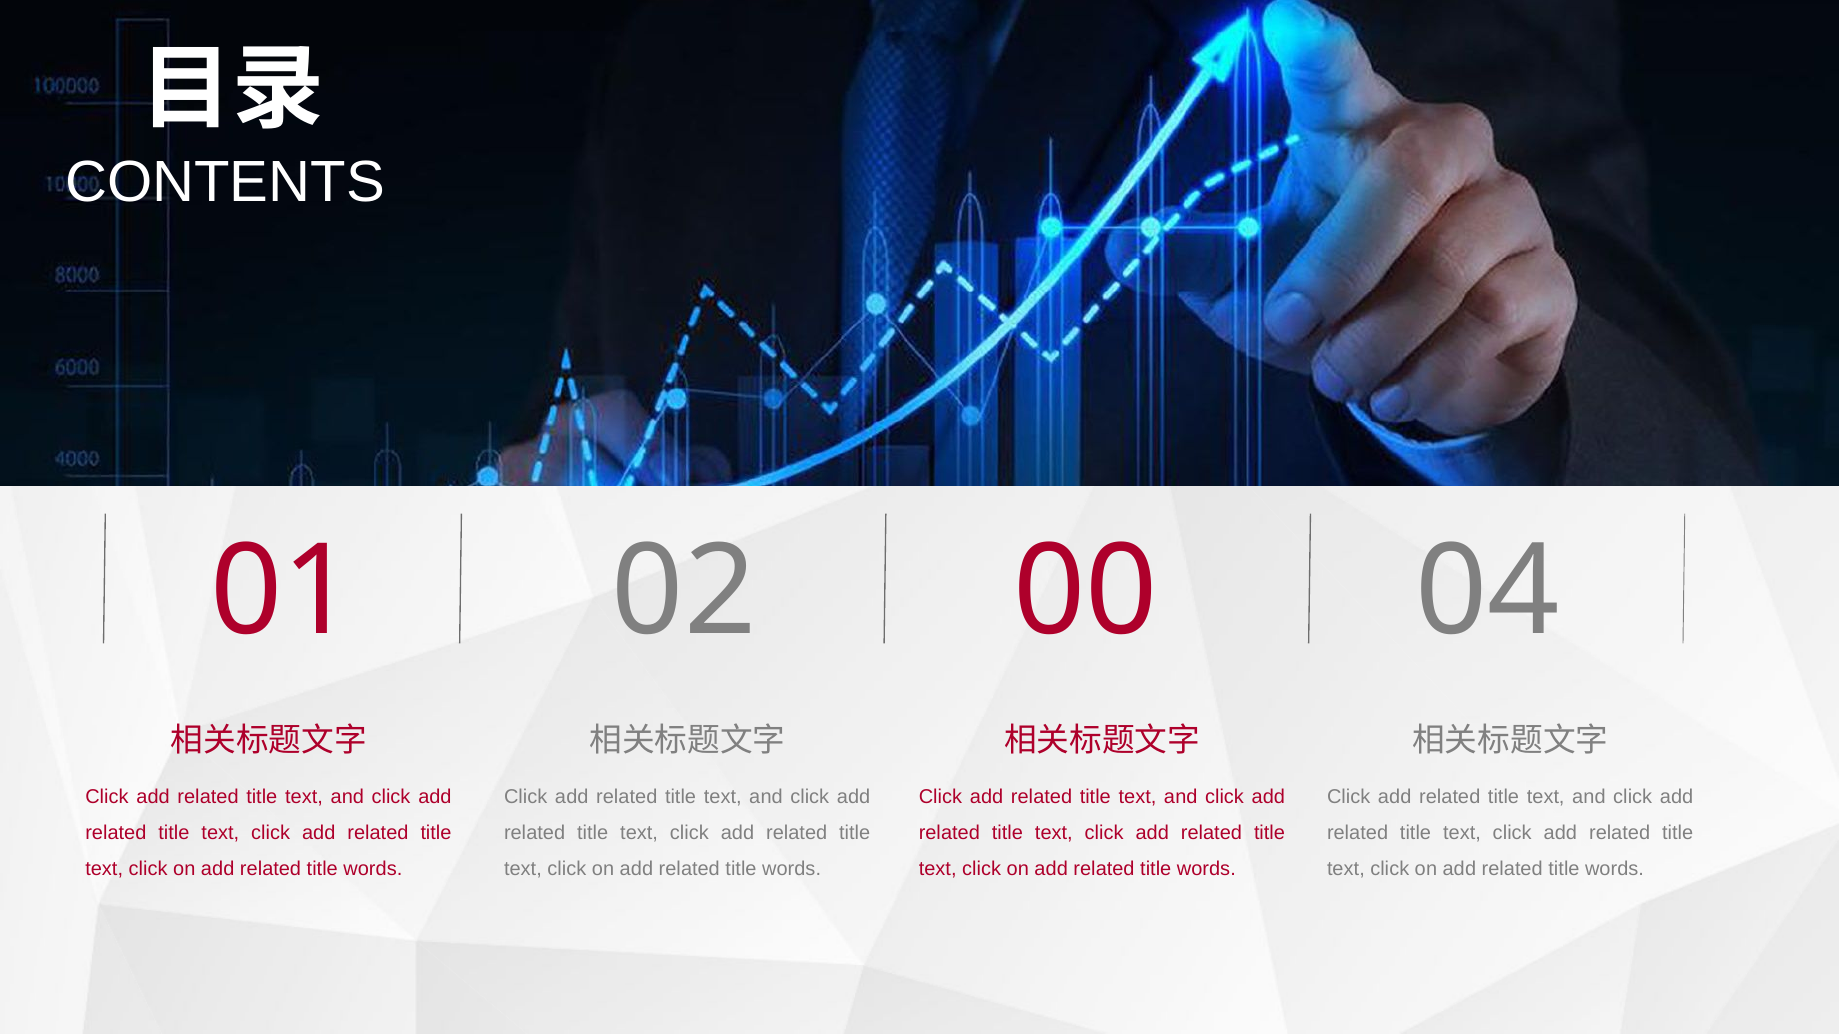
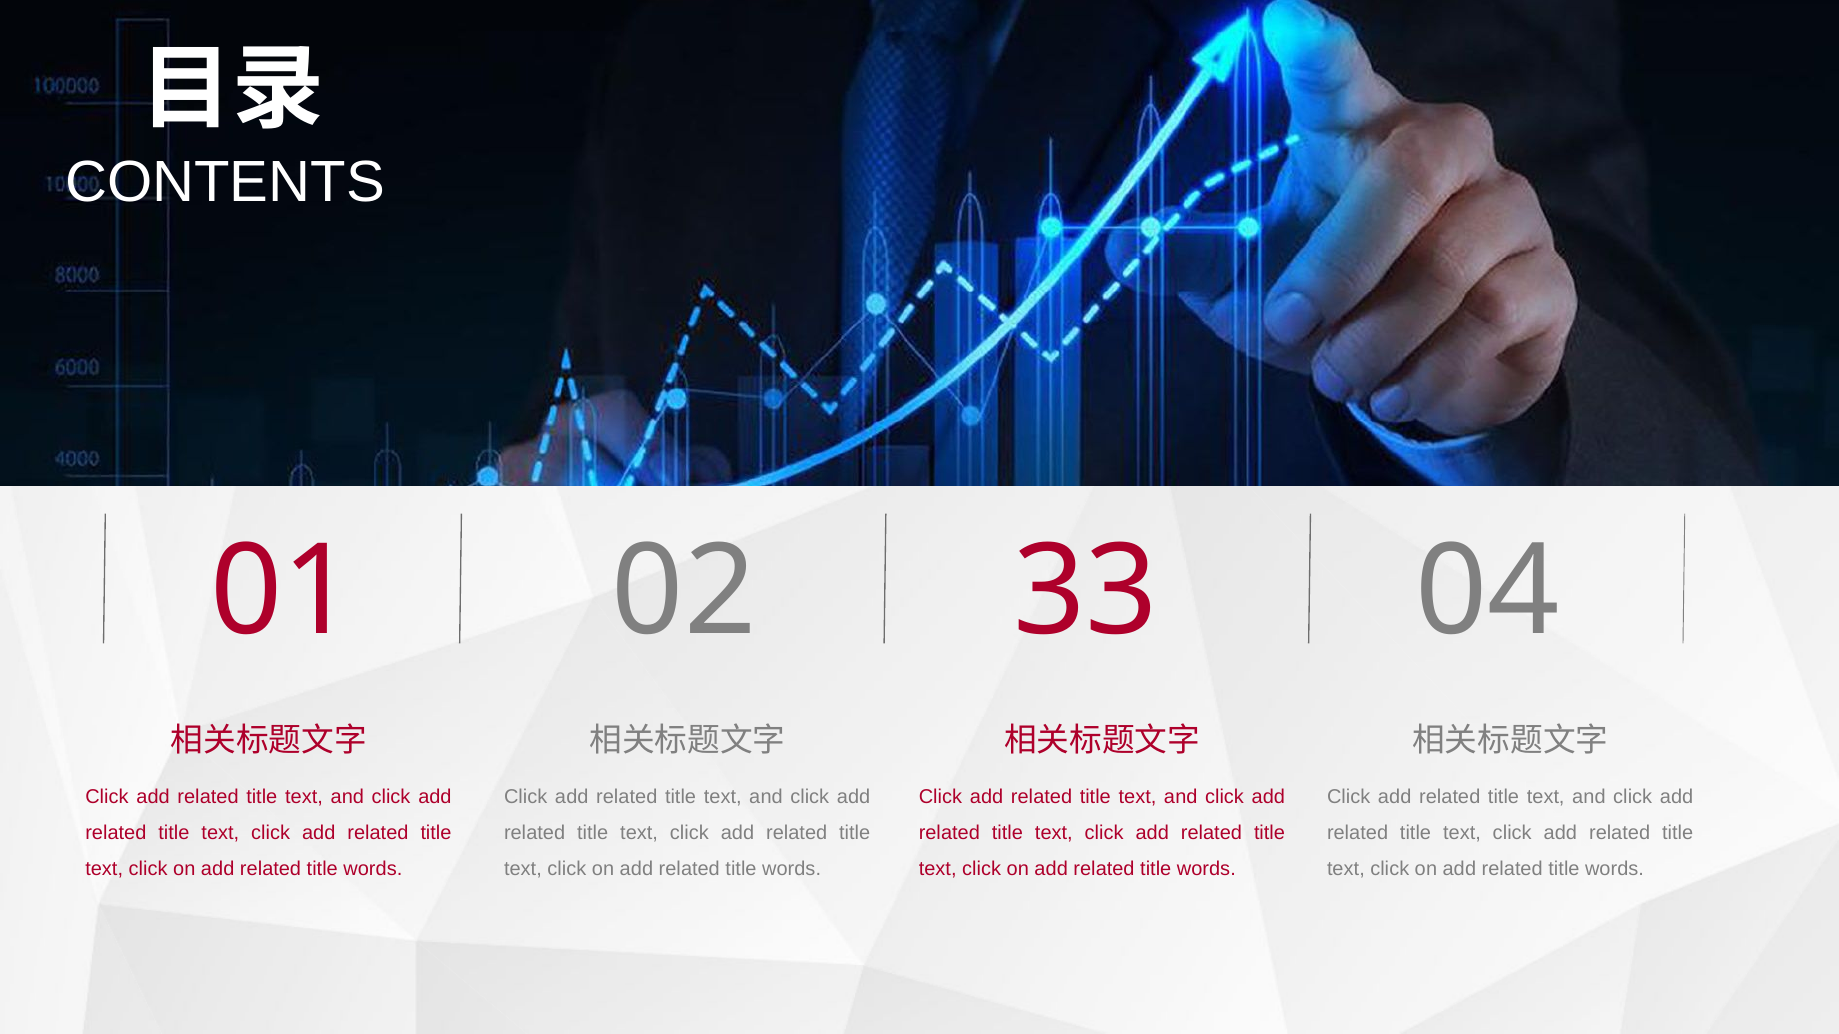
00: 00 -> 33 (1086, 592)
